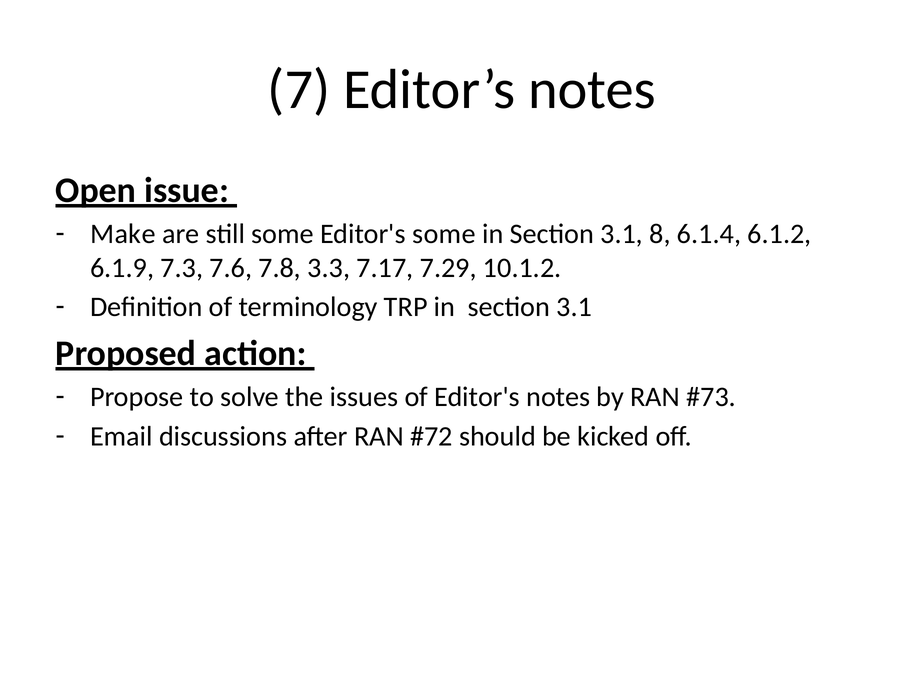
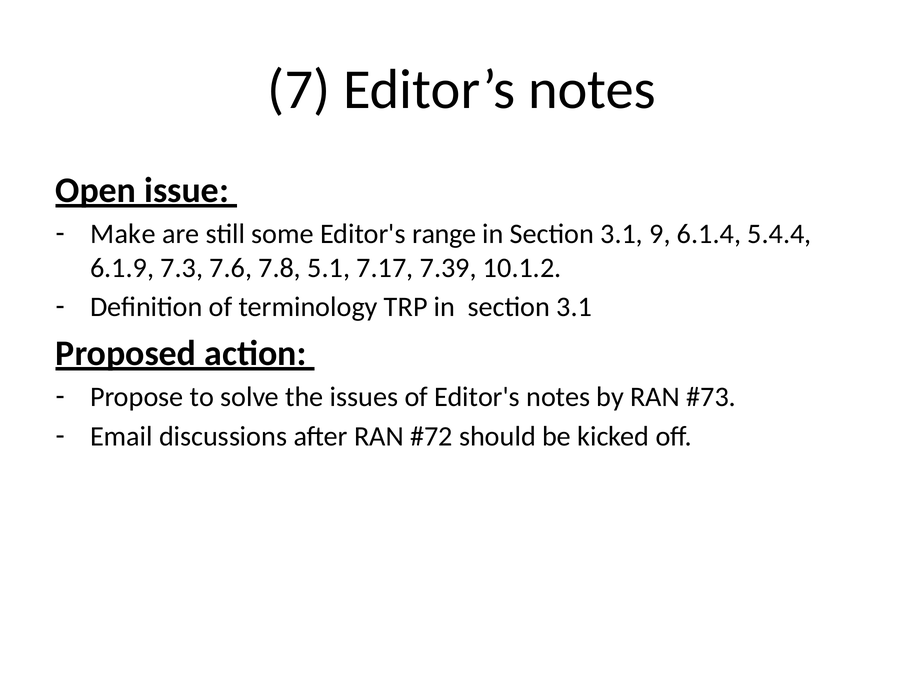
Editor's some: some -> range (444, 234)
8: 8 -> 9 (660, 234)
6.1.2: 6.1.2 -> 5.4.4 (779, 234)
3.3: 3.3 -> 5.1 (329, 268)
7.29: 7.29 -> 7.39 (448, 268)
